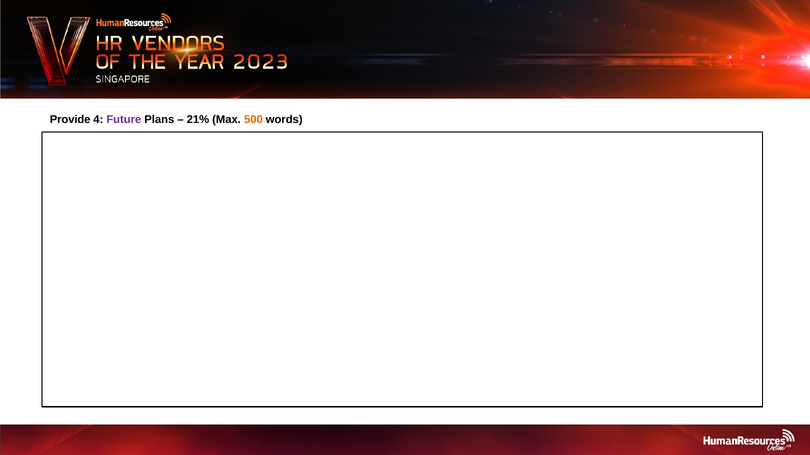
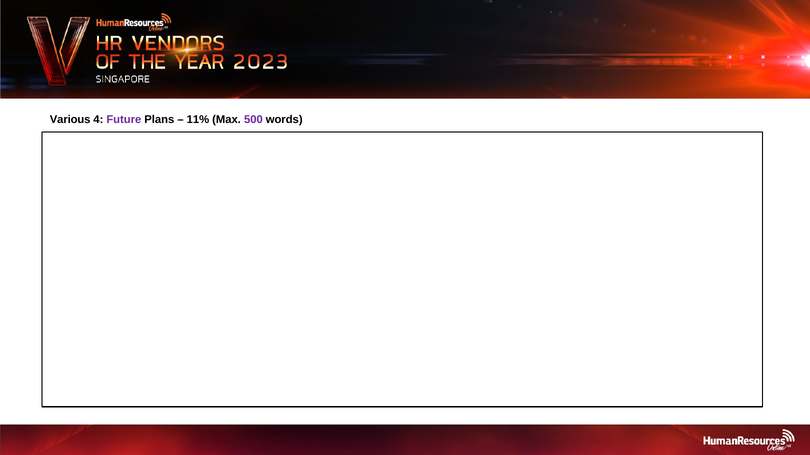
Provide: Provide -> Various (70, 120)
21%: 21% -> 11% (198, 120)
500 colour: orange -> purple (253, 120)
